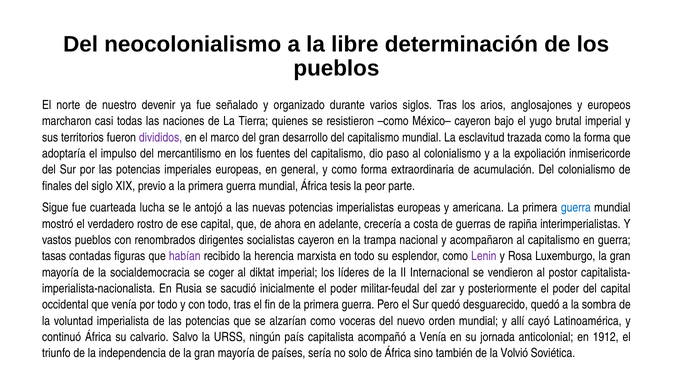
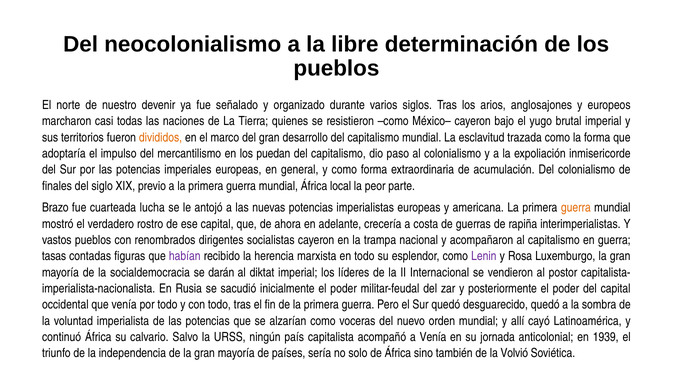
divididos colour: purple -> orange (161, 138)
fuentes: fuentes -> puedan (273, 154)
tesis: tesis -> local (341, 186)
Sigue: Sigue -> Brazo (55, 208)
guerra colour: blue -> orange (576, 208)
coger: coger -> darán (221, 273)
1912: 1912 -> 1939 (606, 338)
